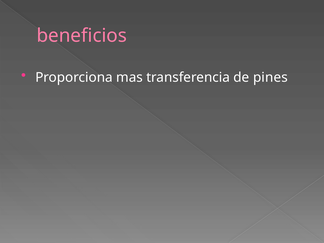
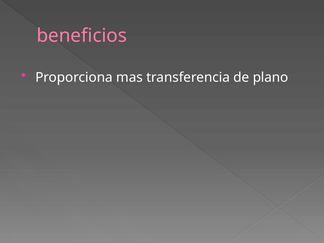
pines: pines -> plano (270, 77)
